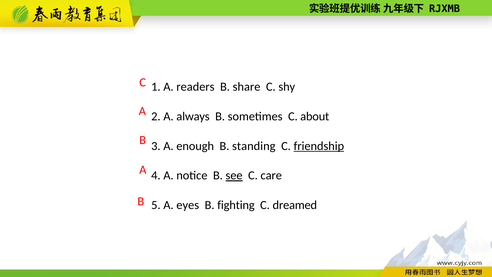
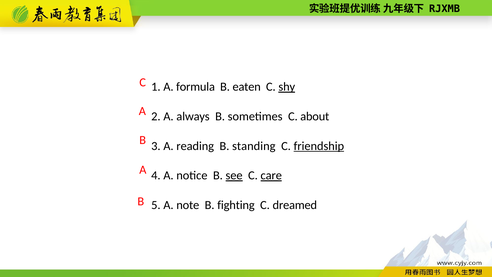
readers: readers -> formula (196, 87)
share: share -> eaten (247, 87)
shy underline: none -> present (287, 87)
enough: enough -> reading (195, 146)
care underline: none -> present (271, 175)
eyes: eyes -> note (188, 205)
